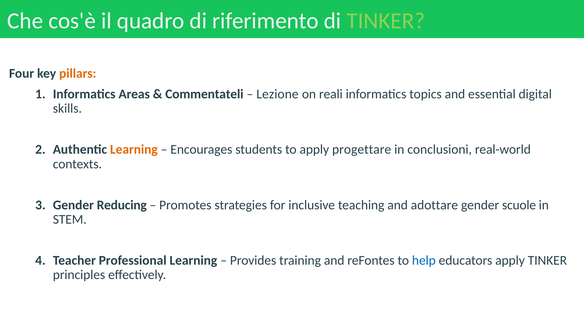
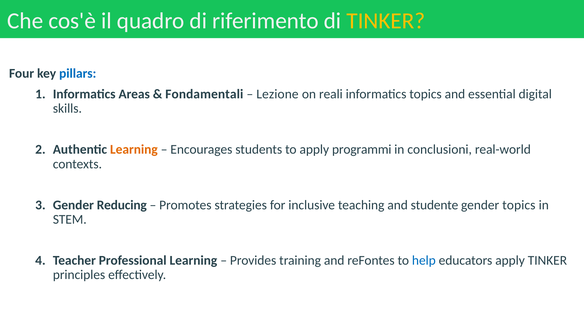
TINKER colour: light green -> yellow (386, 21)
pillars colour: orange -> blue (78, 74)
Commentateli: Commentateli -> Fondamentali (204, 94)
progettare: progettare -> programmi (362, 150)
adottare: adottare -> studente (434, 205)
gender scuole: scuole -> topics (519, 205)
